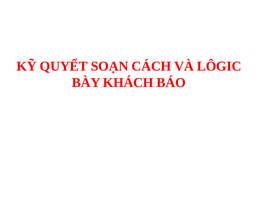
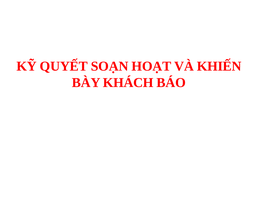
CÁCH: CÁCH -> HOẠT (151, 66)
LÔGIC: LÔGIC -> KHIẾN (219, 66)
